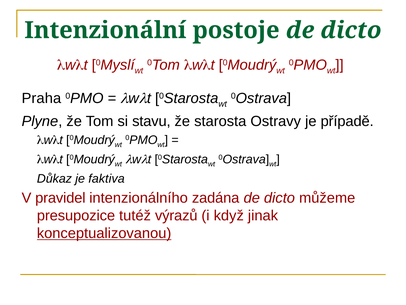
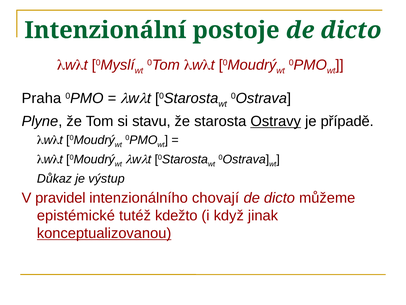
Ostravy underline: none -> present (276, 121)
faktiva: faktiva -> výstup (107, 179)
zadána: zadána -> chovají (216, 198)
presupozice: presupozice -> epistémické (76, 215)
výrazů: výrazů -> kdežto (176, 215)
